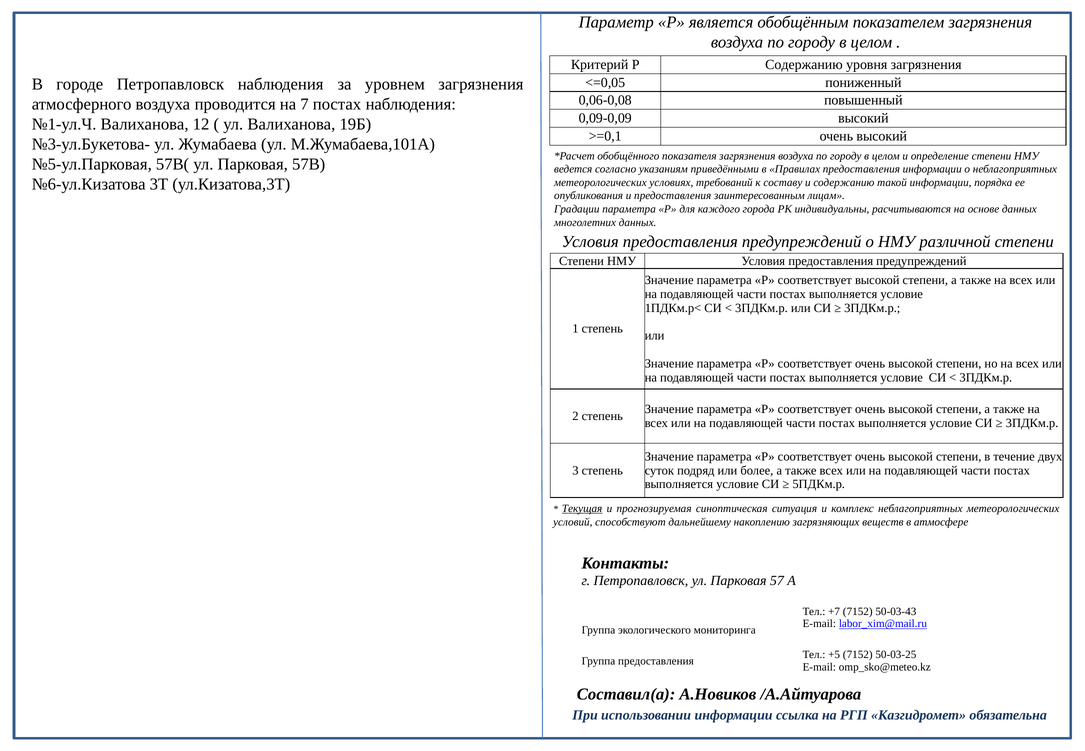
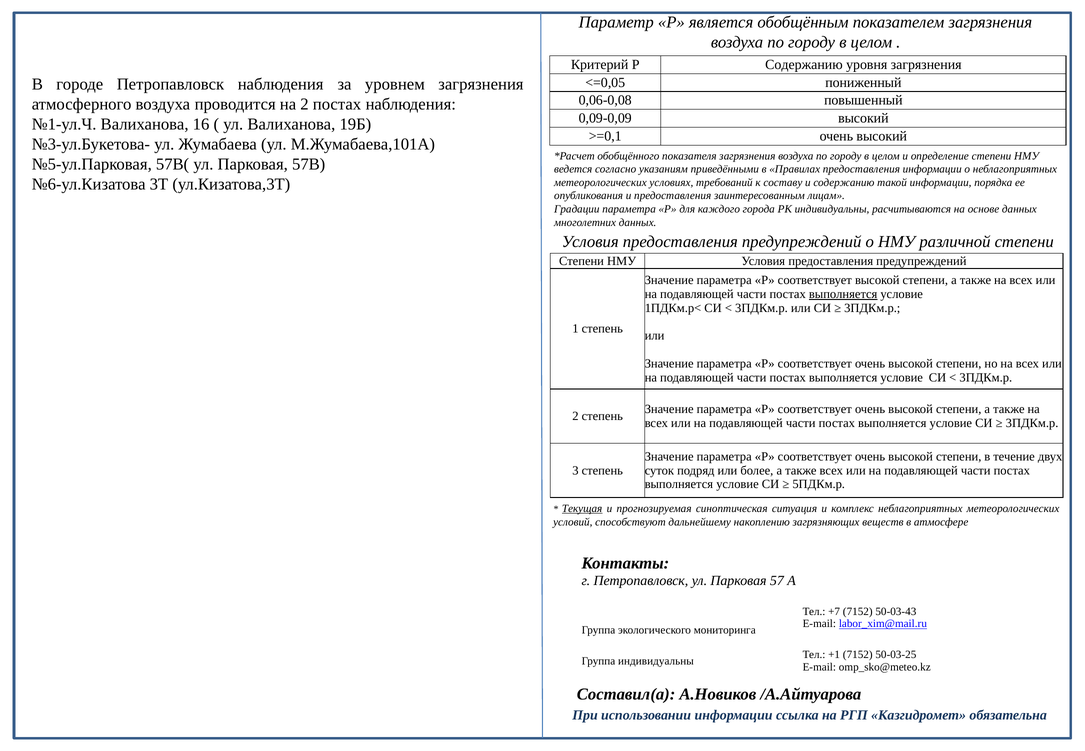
на 7: 7 -> 2 (305, 104)
12: 12 -> 16 (201, 124)
выполняется underline: none -> present (843, 294)
+5: +5 -> +1 (834, 655)
Группа предоставления: предоставления -> индивидуальны (656, 661)
